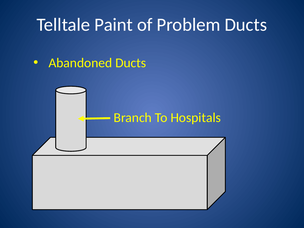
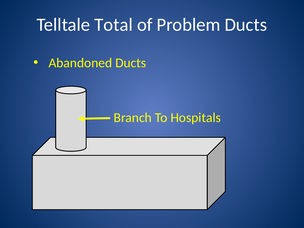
Paint: Paint -> Total (114, 25)
